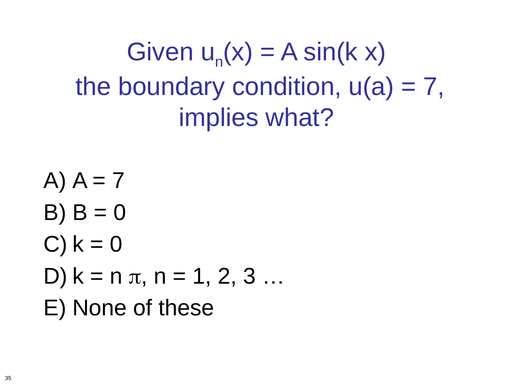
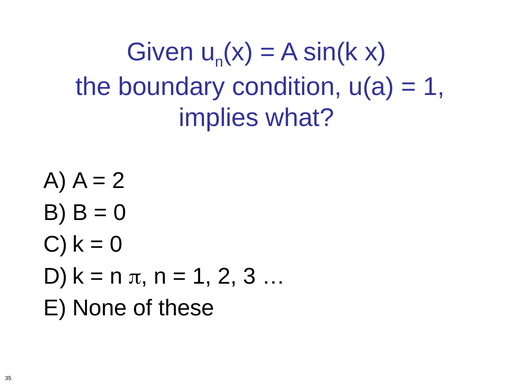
7: 7 -> 1 (434, 87)
7: 7 -> 2 (119, 181)
